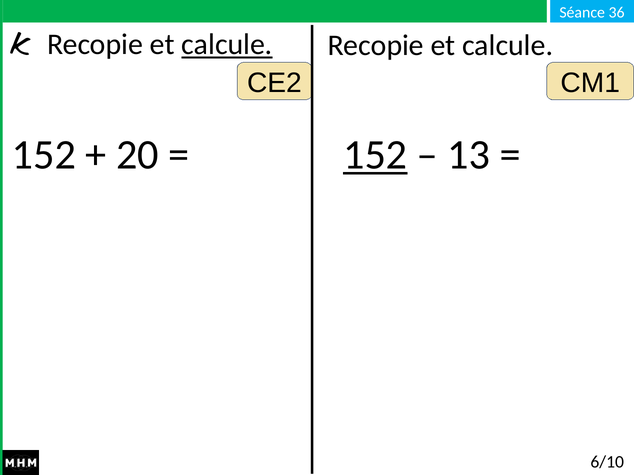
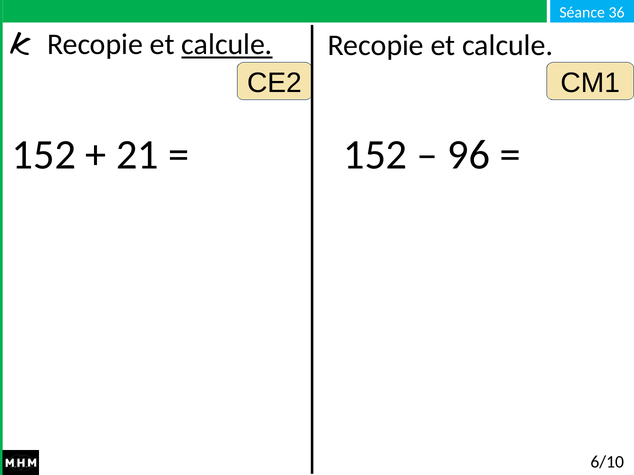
20: 20 -> 21 (137, 155)
152 underline: present -> none (375, 155)
13: 13 -> 96 (469, 155)
